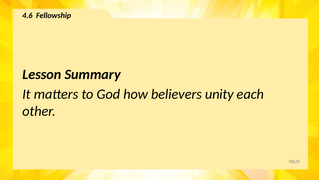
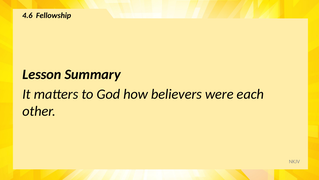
unity: unity -> were (219, 94)
